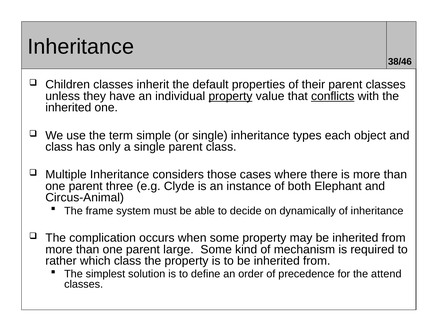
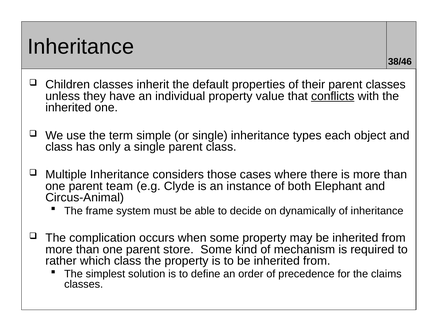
property underline: present -> none (230, 96)
three: three -> team (119, 186)
large: large -> store (178, 250)
attend: attend -> claims (386, 274)
